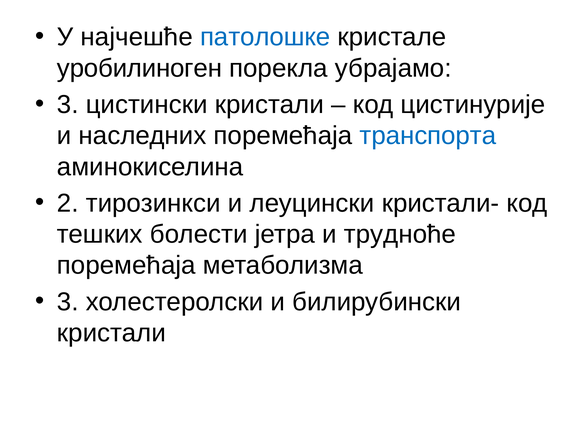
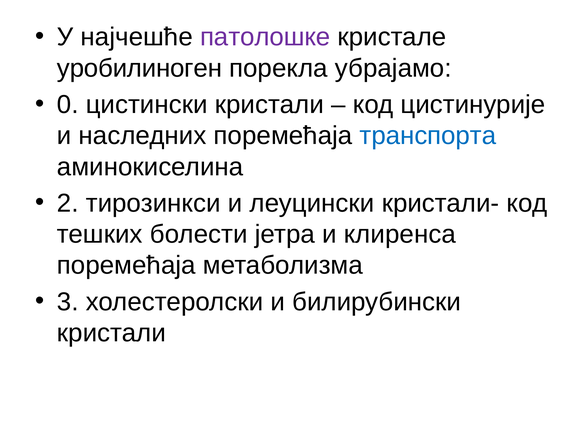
патолошке colour: blue -> purple (265, 37)
3: 3 -> 0 (68, 104)
трудноће: трудноће -> клиренса (400, 234)
